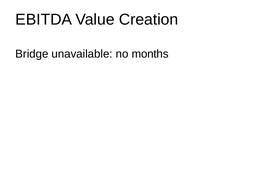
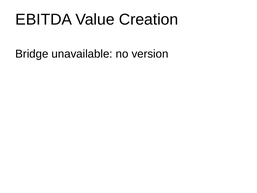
months: months -> version (150, 54)
